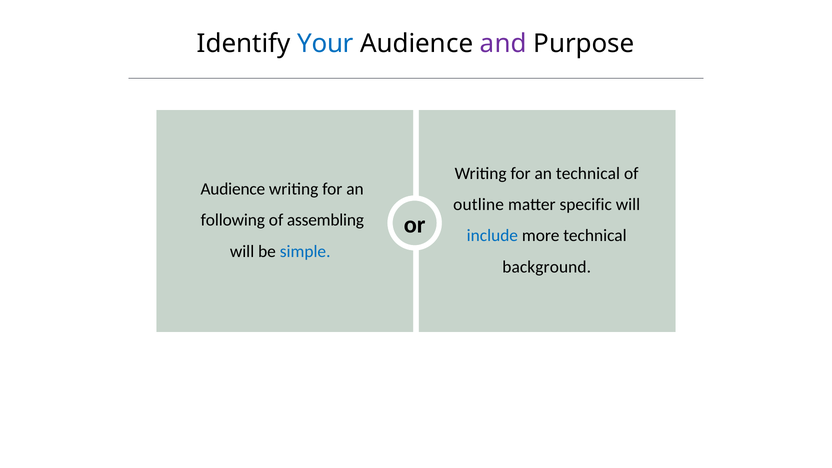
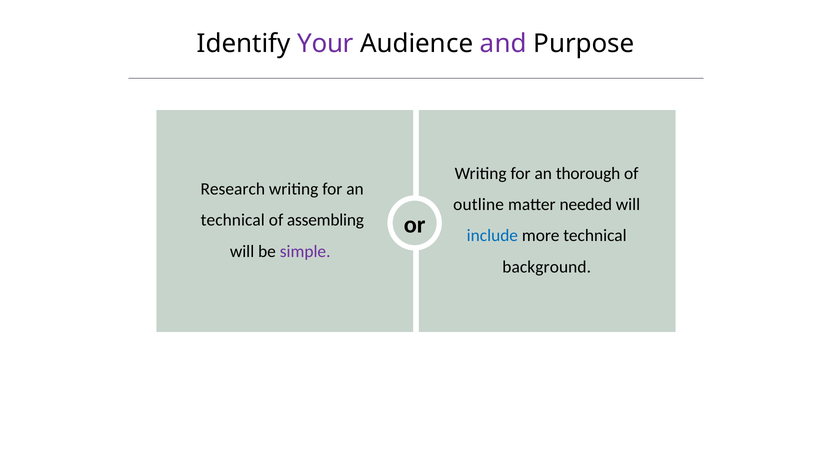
Your colour: blue -> purple (325, 44)
an technical: technical -> thorough (588, 173)
Audience: Audience -> Research (233, 189)
specific: specific -> needed (586, 205)
following: following -> technical (233, 220)
simple colour: blue -> purple (305, 251)
